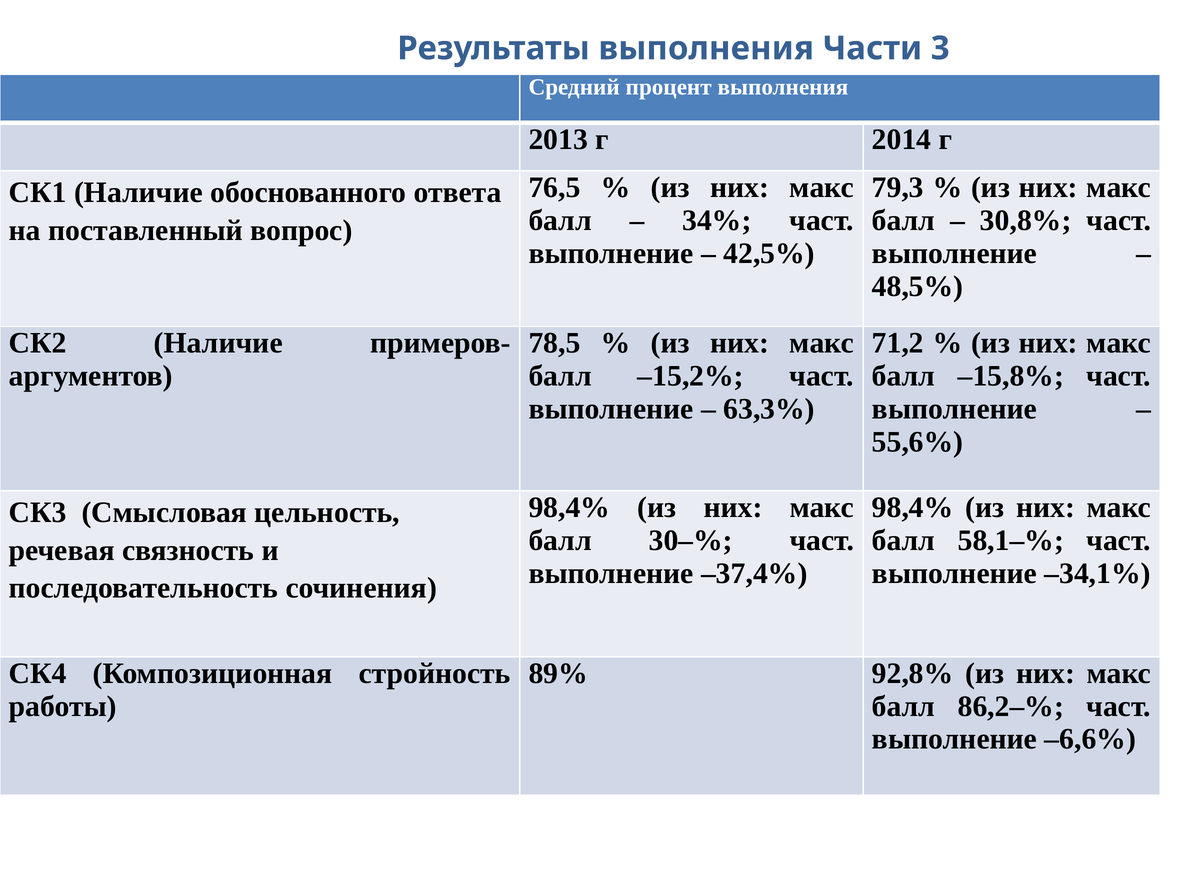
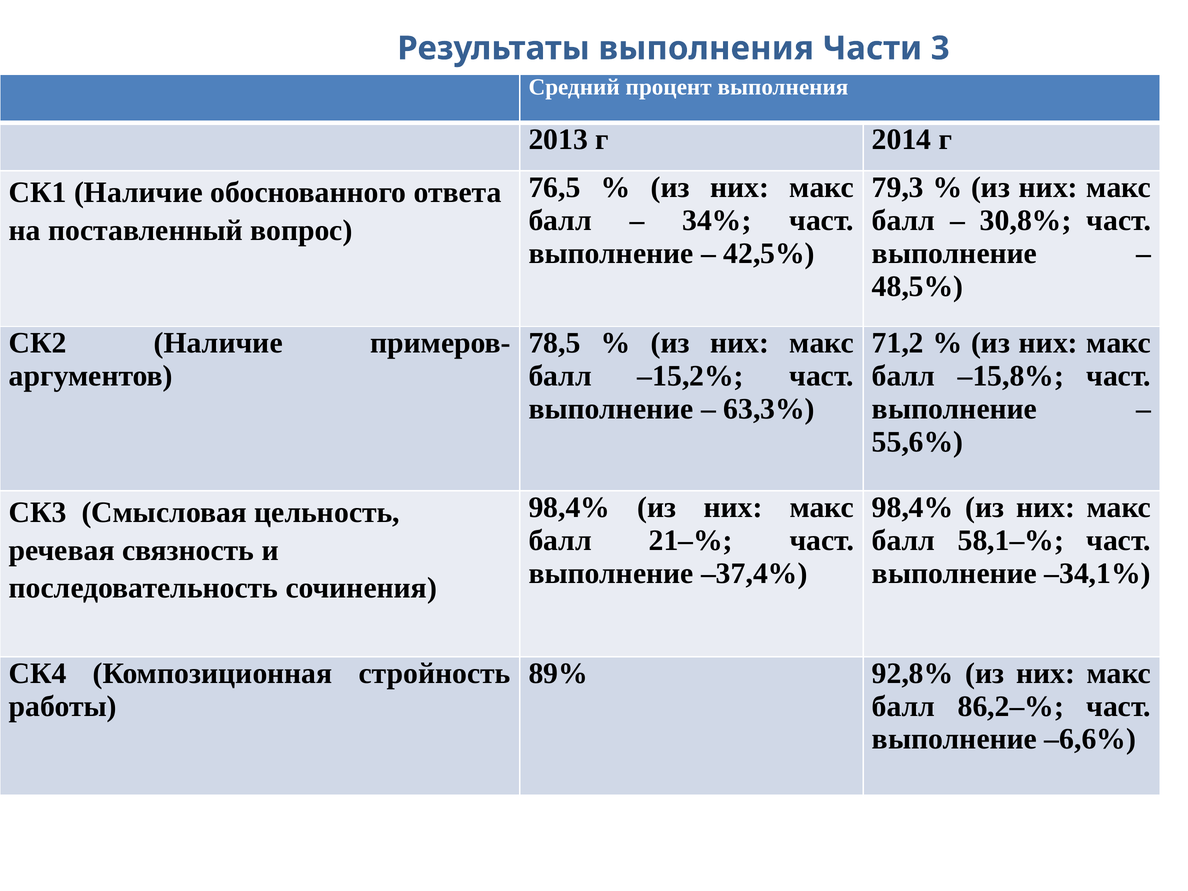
30–%: 30–% -> 21–% (691, 541)
